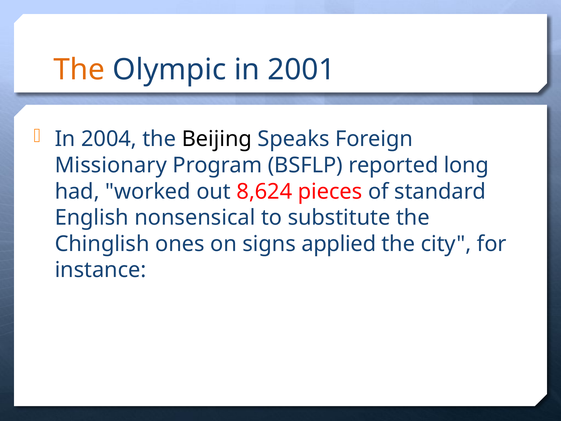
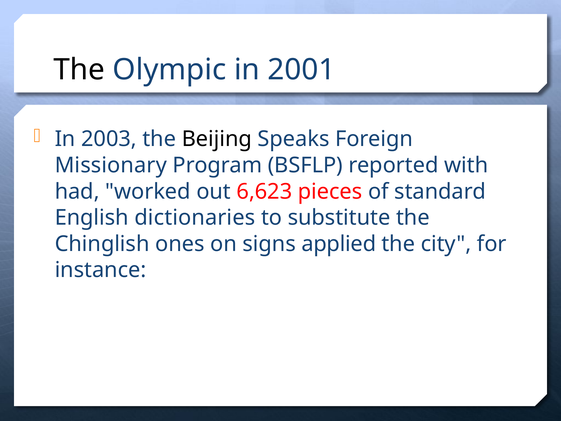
The colour: orange -> black (79, 70)
2004: 2004 -> 2003 (109, 139)
long: long -> with (466, 165)
8,624: 8,624 -> 6,623 (264, 191)
nonsensical: nonsensical -> dictionaries (195, 218)
